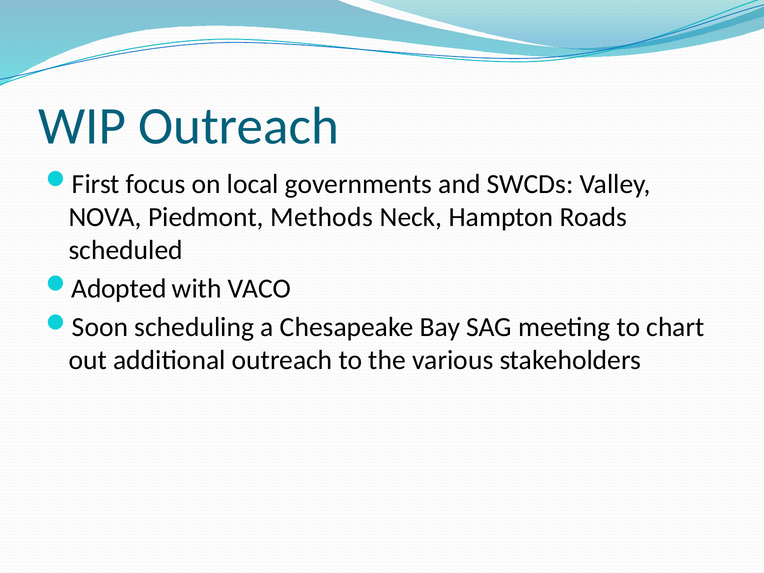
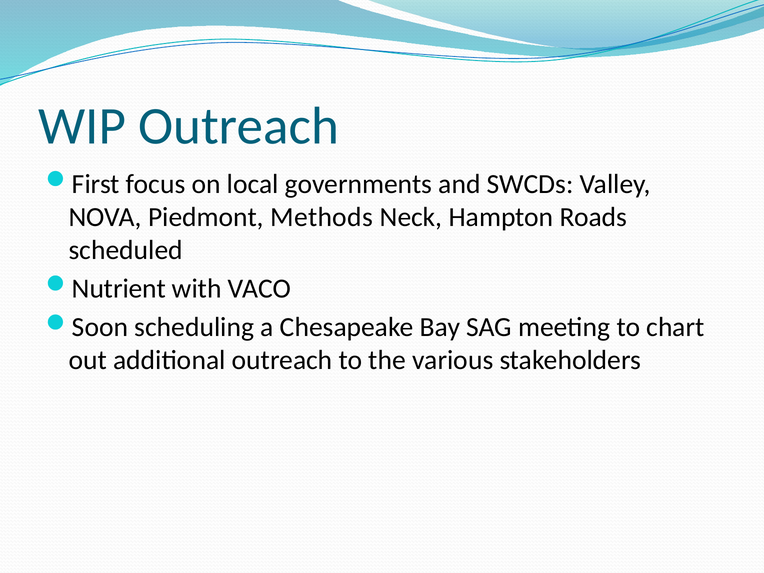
Adopted: Adopted -> Nutrient (119, 289)
